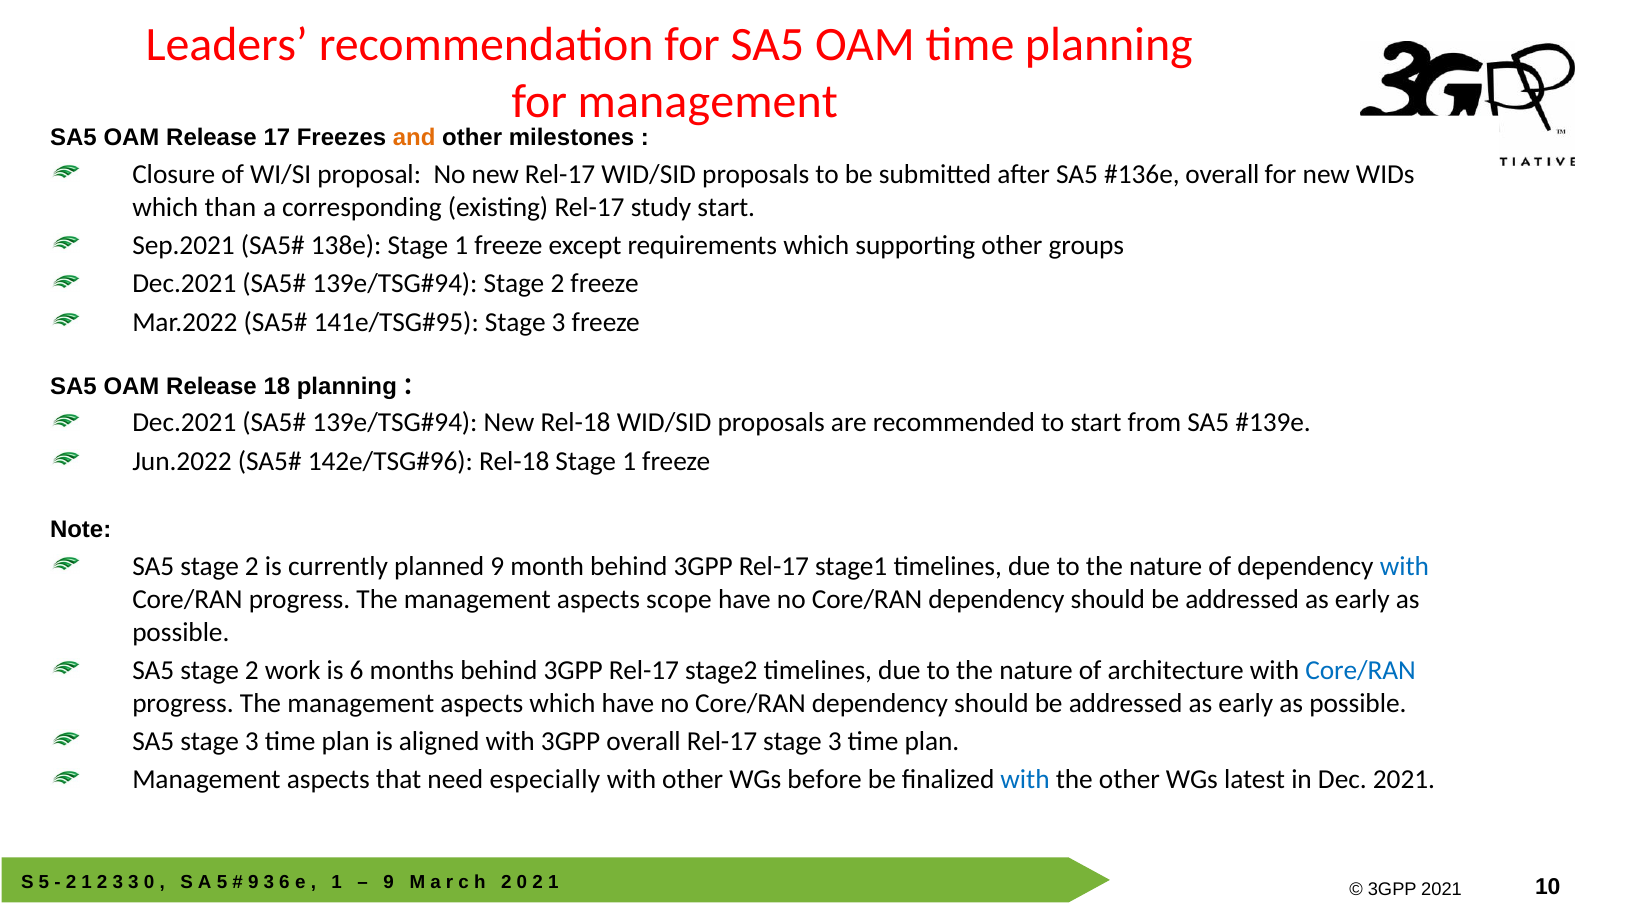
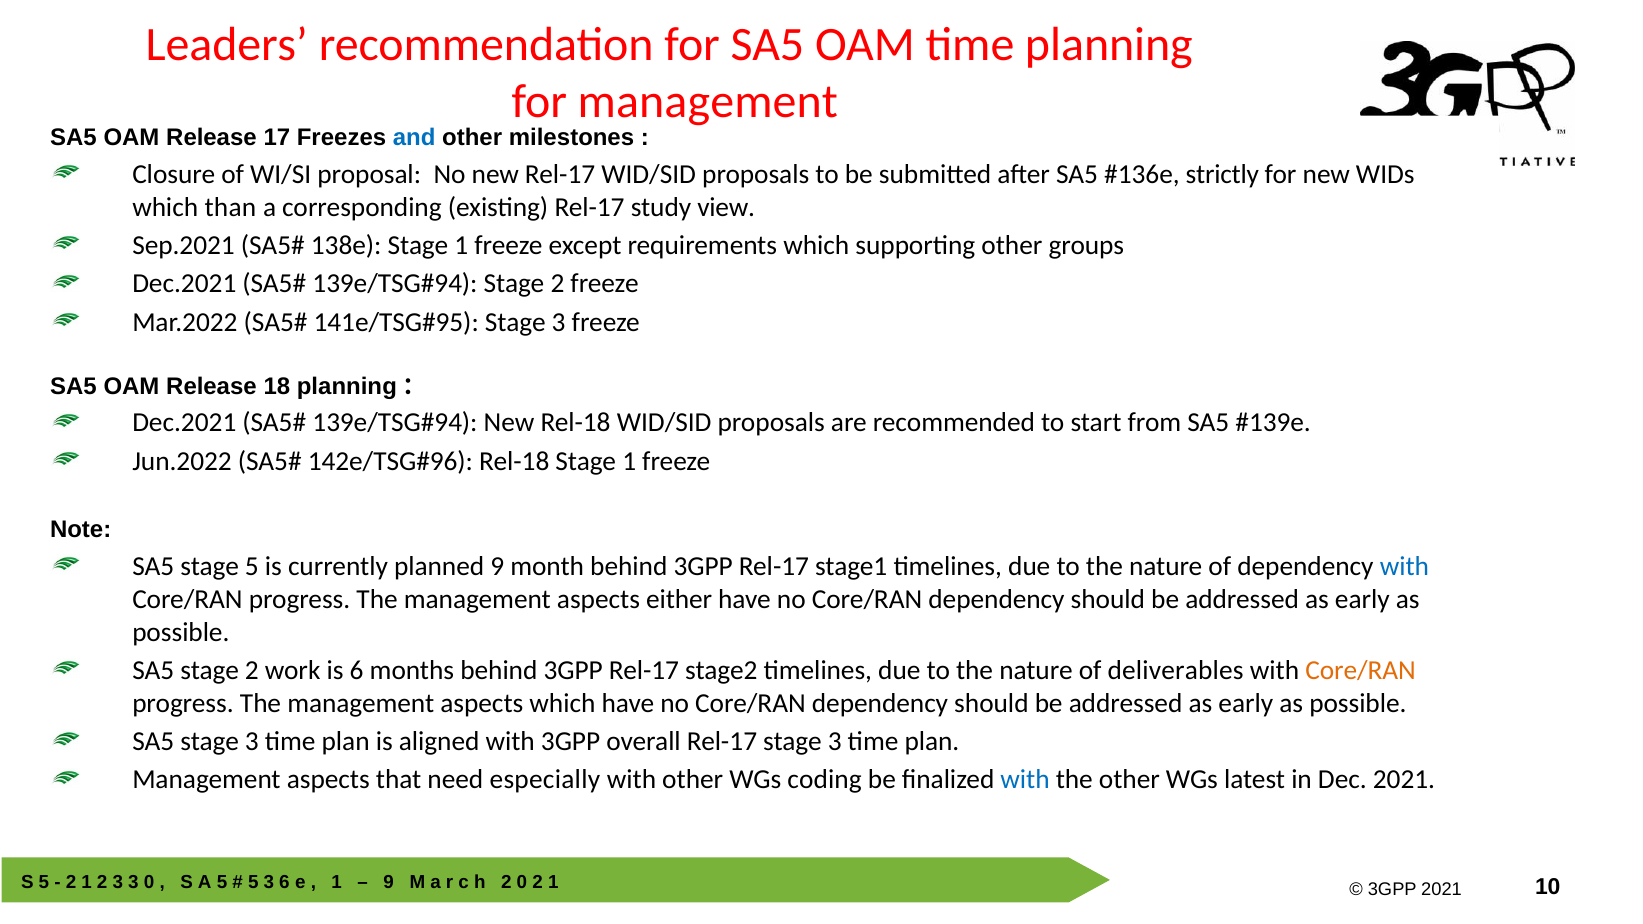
and colour: orange -> blue (414, 138)
overall: overall -> strictly (1222, 174)
study start: start -> view (726, 207)
2: 2 -> 5 (252, 566)
scope: scope -> either (679, 599)
architecture: architecture -> deliverables (1176, 670)
Core/RAN colour: blue -> orange (1361, 670)
before: before -> coding (825, 780)
9: 9 -> 5 (253, 882)
